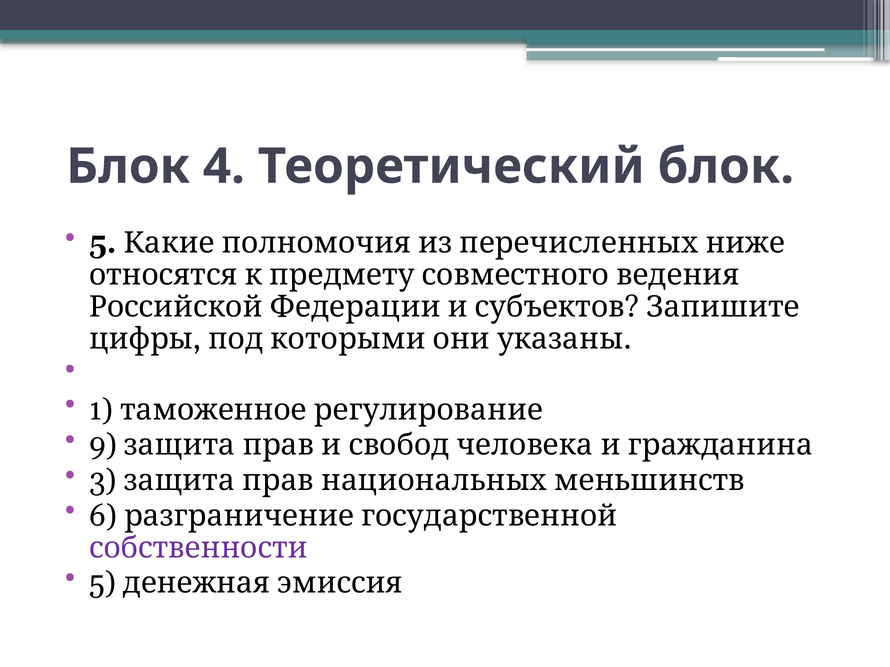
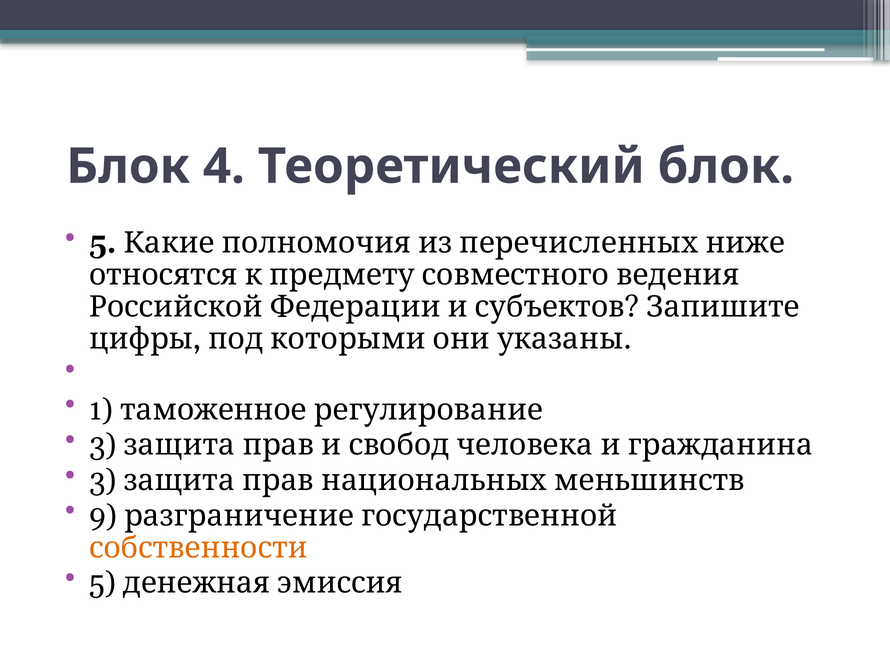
9: 9 -> 3 (103, 445)
6: 6 -> 9 (103, 516)
собственности colour: purple -> orange (198, 548)
